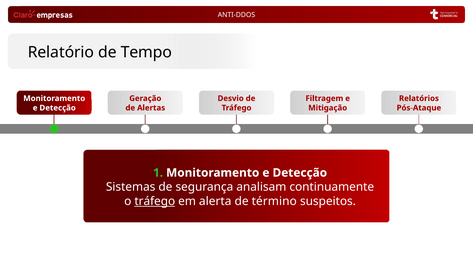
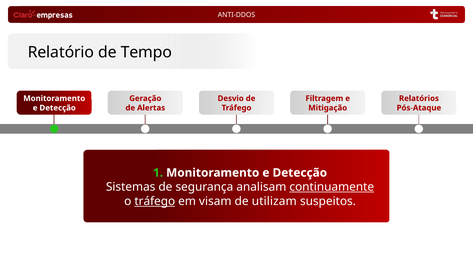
continuamente underline: none -> present (332, 187)
alerta: alerta -> visam (215, 201)
término: término -> utilizam (274, 201)
